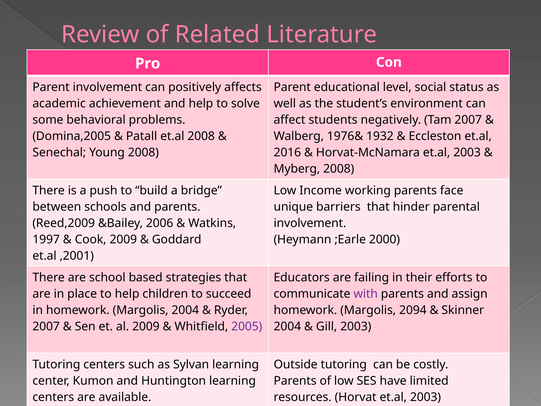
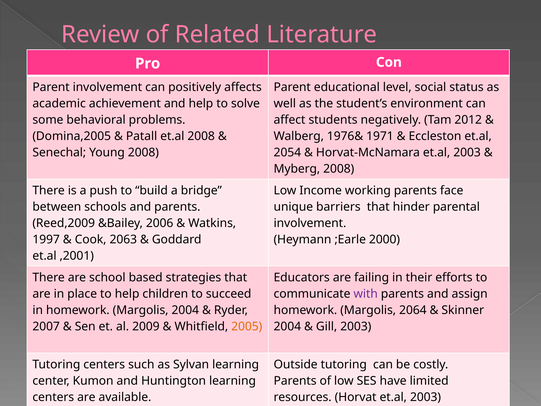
Tam 2007: 2007 -> 2012 (468, 120)
1932: 1932 -> 1971 (380, 136)
2016: 2016 -> 2054 (287, 152)
Cook 2009: 2009 -> 2063 (123, 239)
2094: 2094 -> 2064 (413, 310)
2005 colour: purple -> orange (247, 326)
